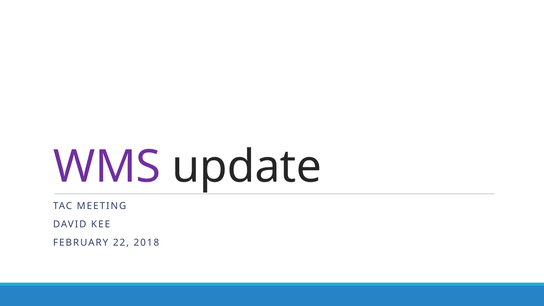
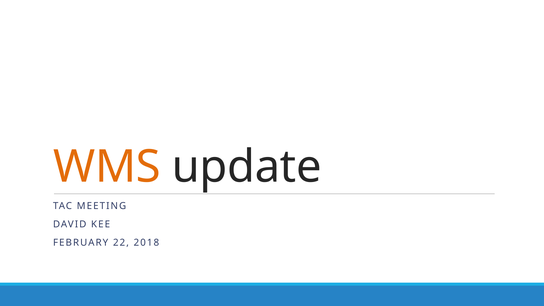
WMS colour: purple -> orange (107, 167)
